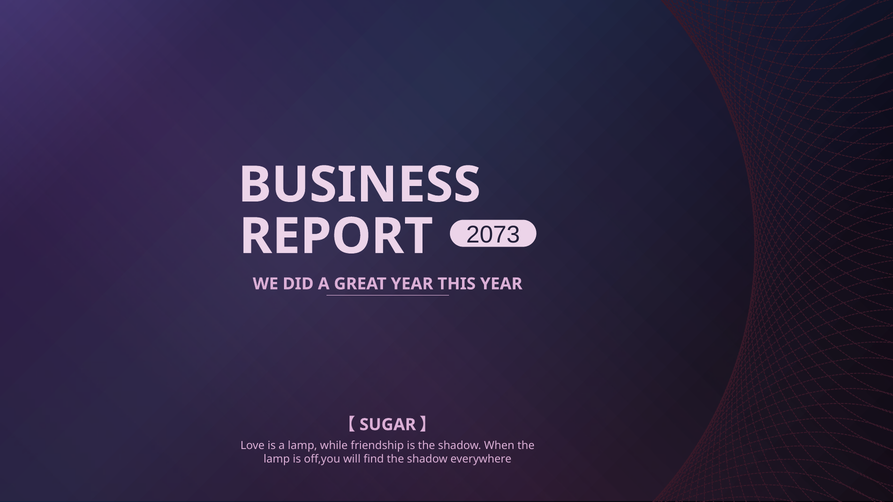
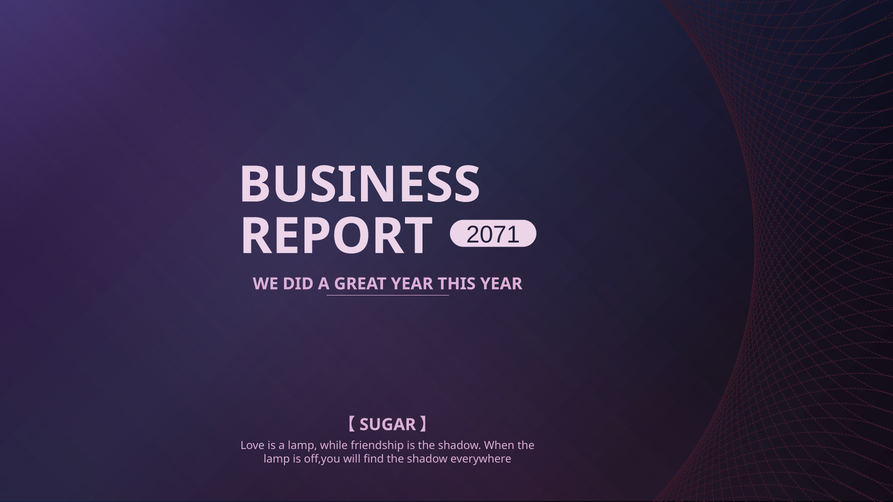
2073: 2073 -> 2071 (493, 235)
